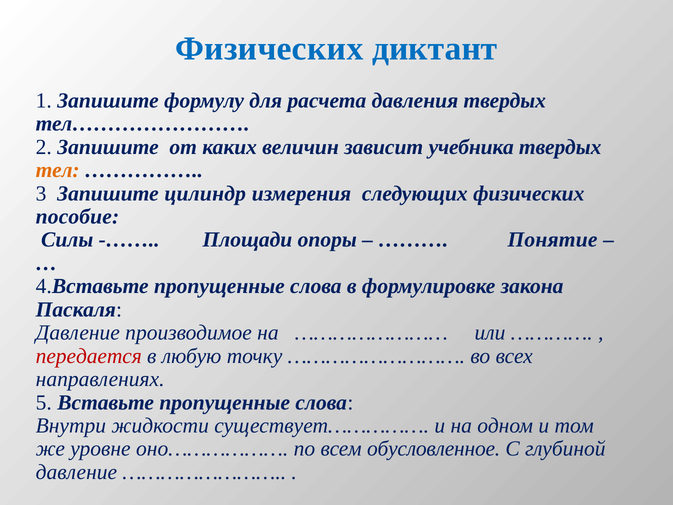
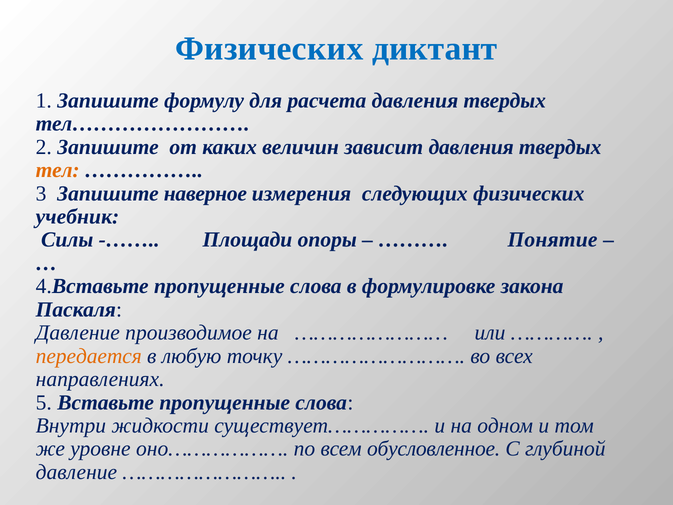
зависит учебника: учебника -> давления (471, 147)
цилиндр: цилиндр -> наверное (205, 193)
пособие: пособие -> учебник (78, 217)
передается colour: red -> orange (89, 356)
